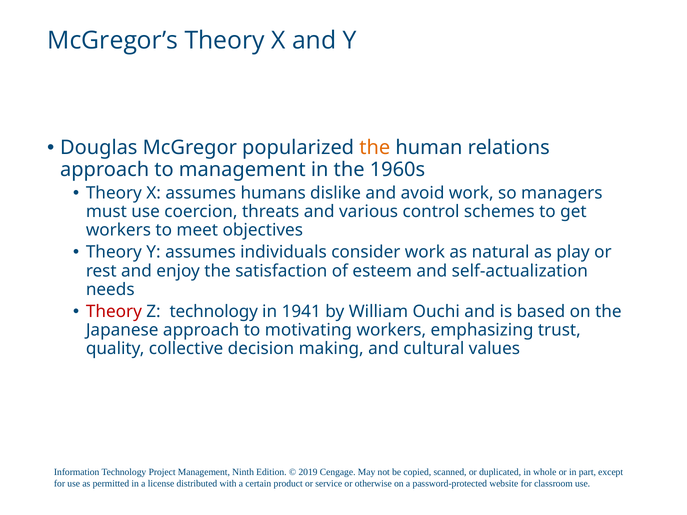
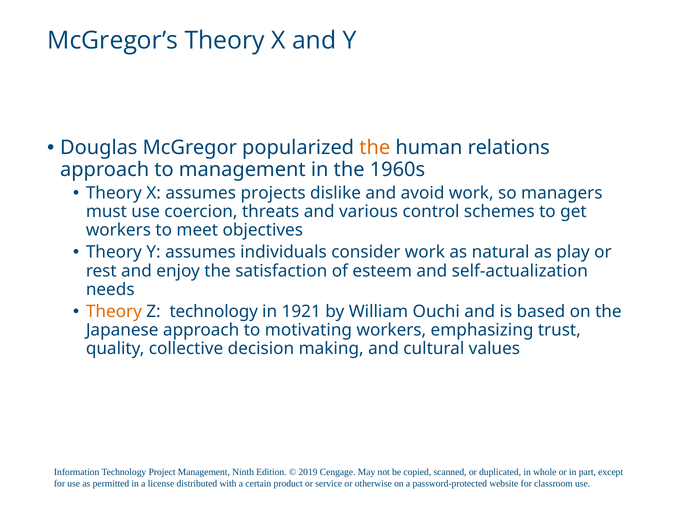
humans: humans -> projects (273, 193)
Theory colour: red -> orange (114, 312)
1941: 1941 -> 1921 (301, 312)
